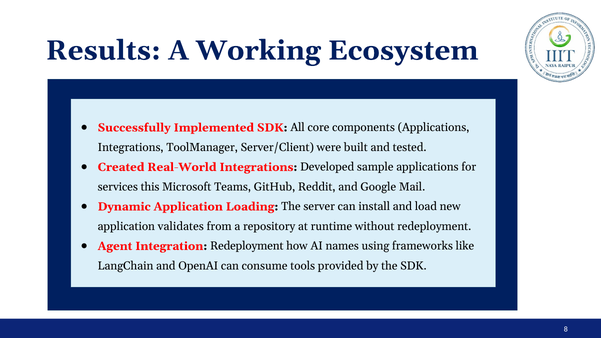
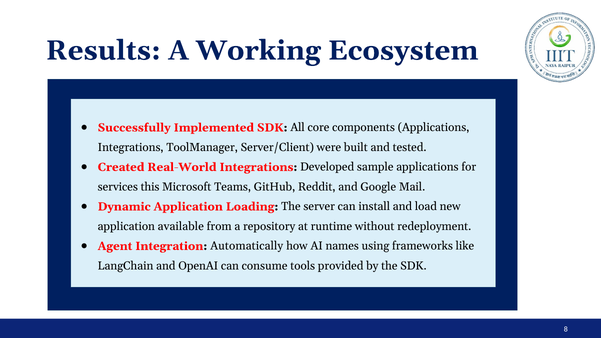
validates: validates -> available (181, 226)
Integration Redeployment: Redeployment -> Automatically (247, 246)
